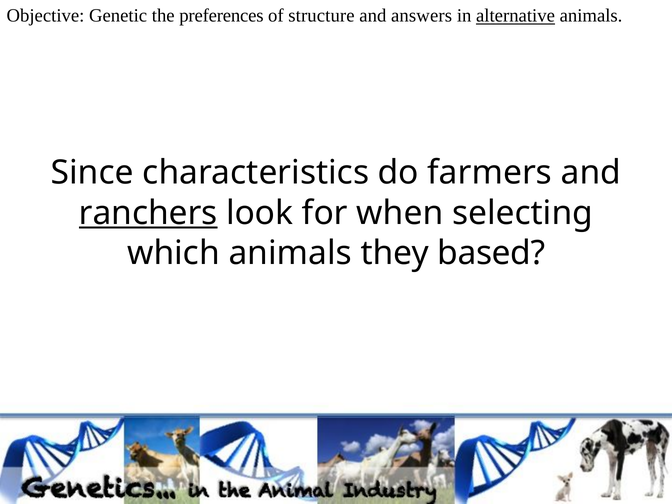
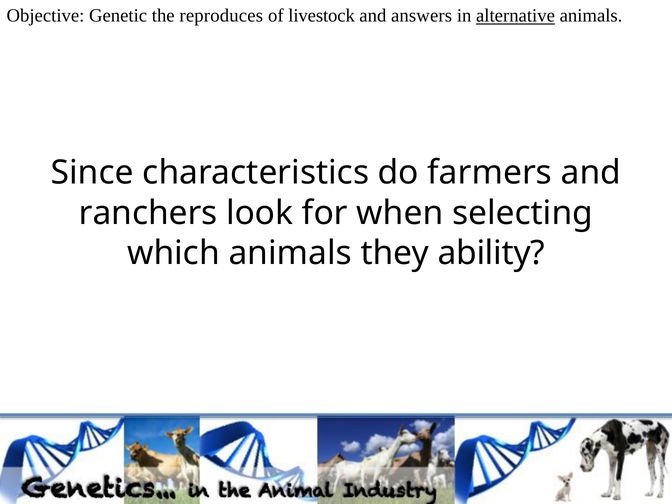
preferences: preferences -> reproduces (221, 16)
structure: structure -> livestock (322, 16)
ranchers underline: present -> none (148, 213)
based: based -> ability (491, 253)
